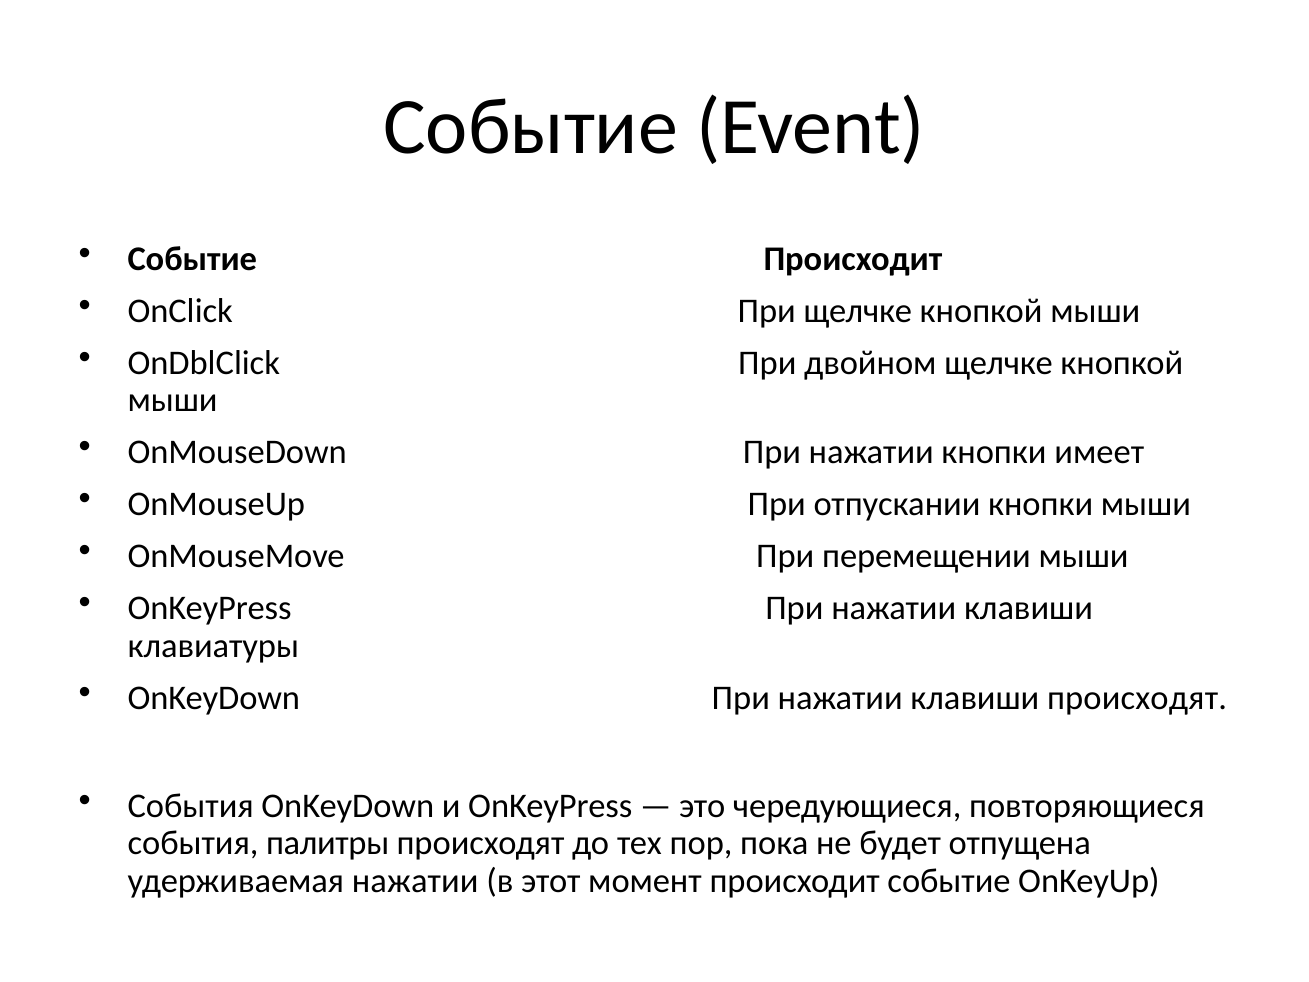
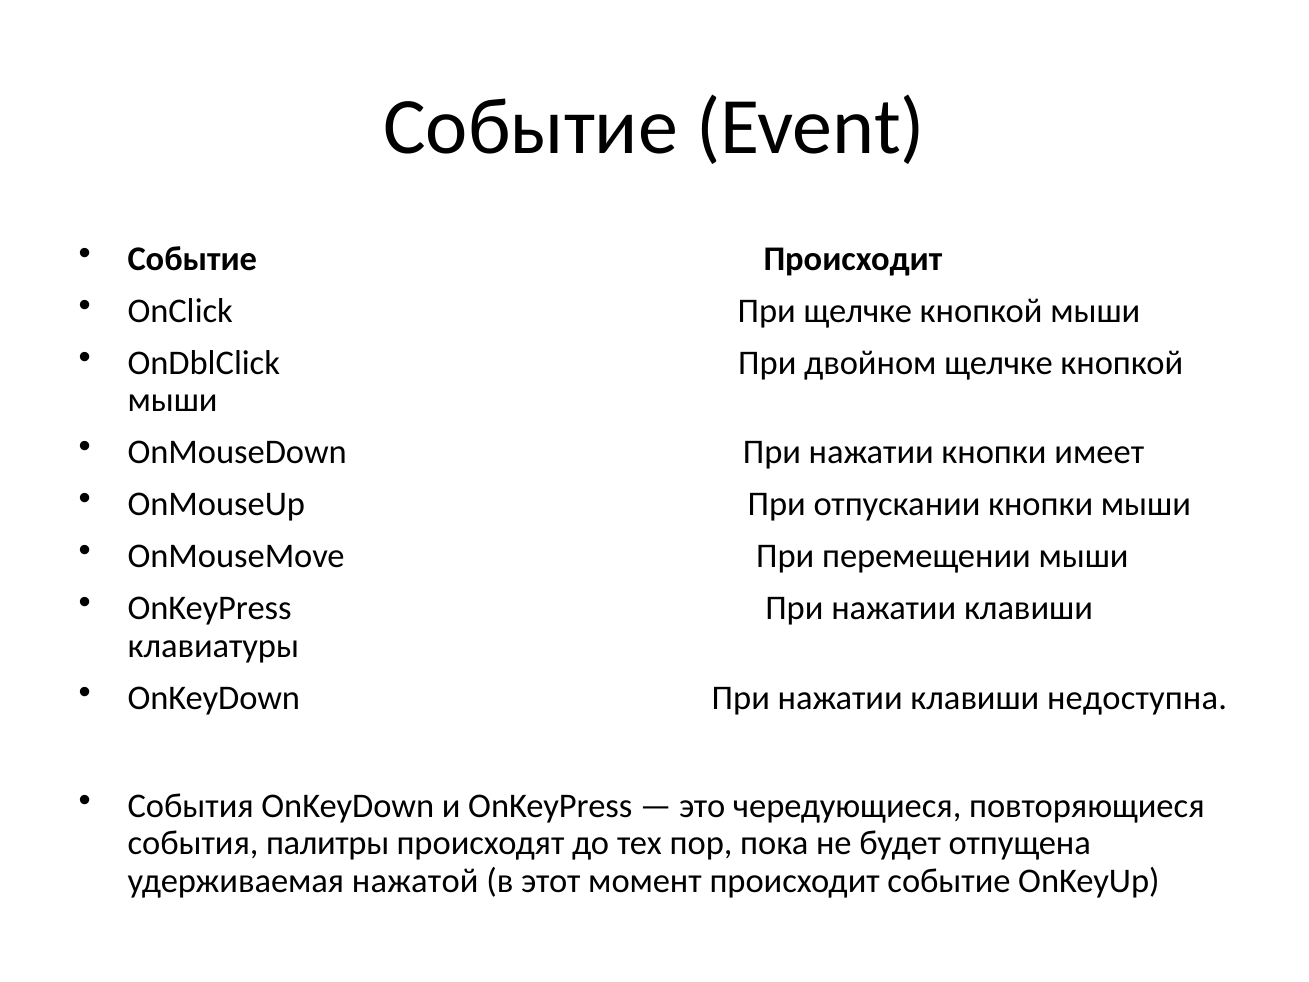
клавиши происходят: происходят -> недоступна (1137, 698)
удерживаемая нажатии: нажатии -> нажатой (415, 881)
